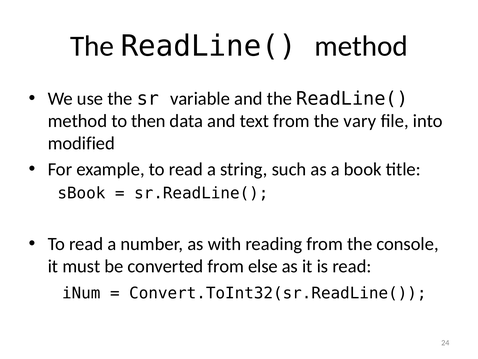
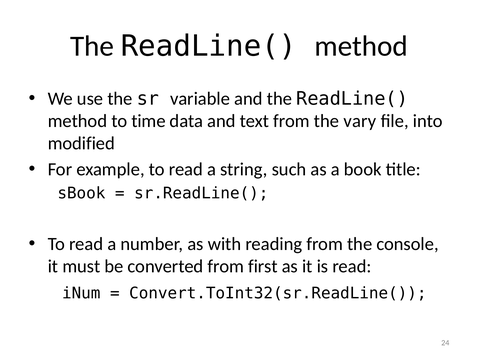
then: then -> time (148, 121)
else: else -> first (263, 266)
